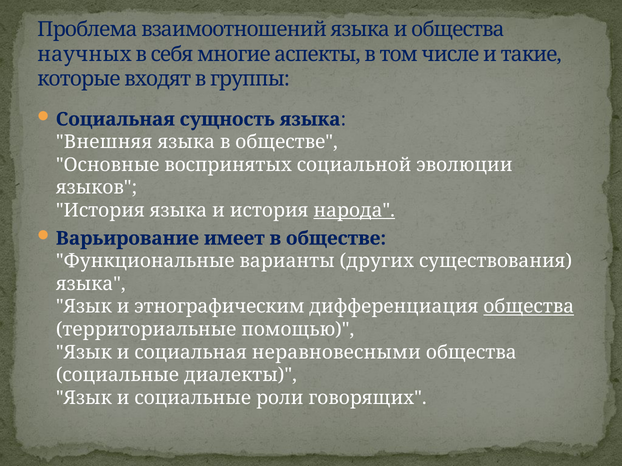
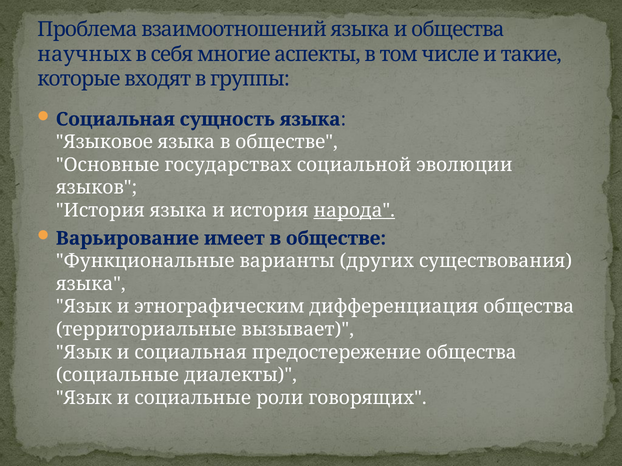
Внешняя: Внешняя -> Языковое (104, 142)
воспринятых: воспринятых -> государствах (228, 165)
общества underline: present -> none (529, 307)
помощью: помощью -> вызывает (298, 330)
неравновесными: неравновесными -> предостережение (336, 353)
